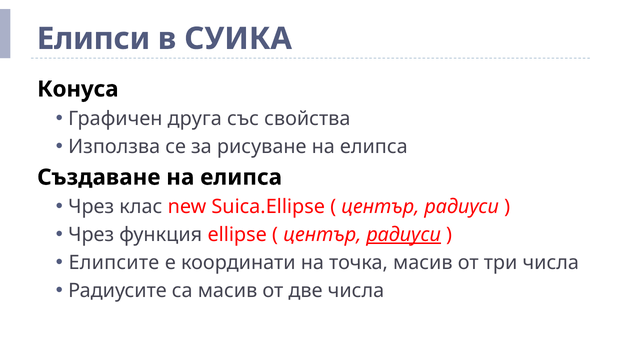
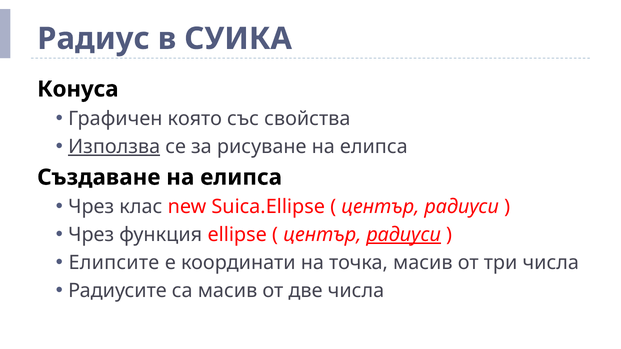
Елипси: Елипси -> Радиус (93, 39)
друга: друга -> която (195, 119)
Използва underline: none -> present (114, 147)
